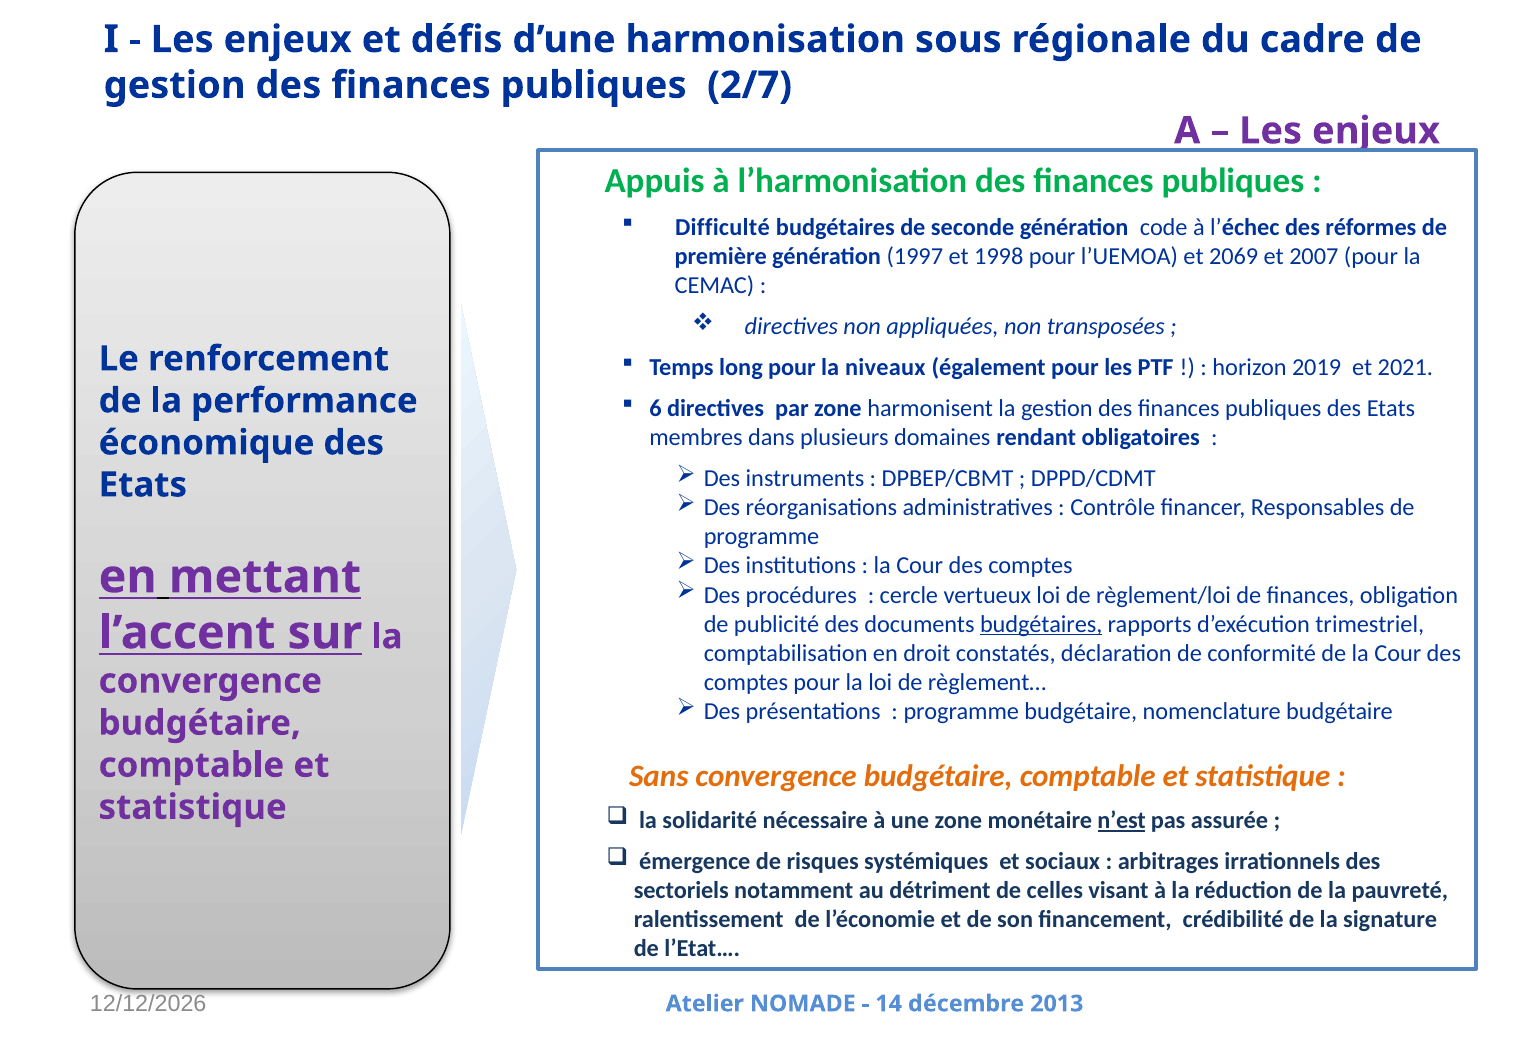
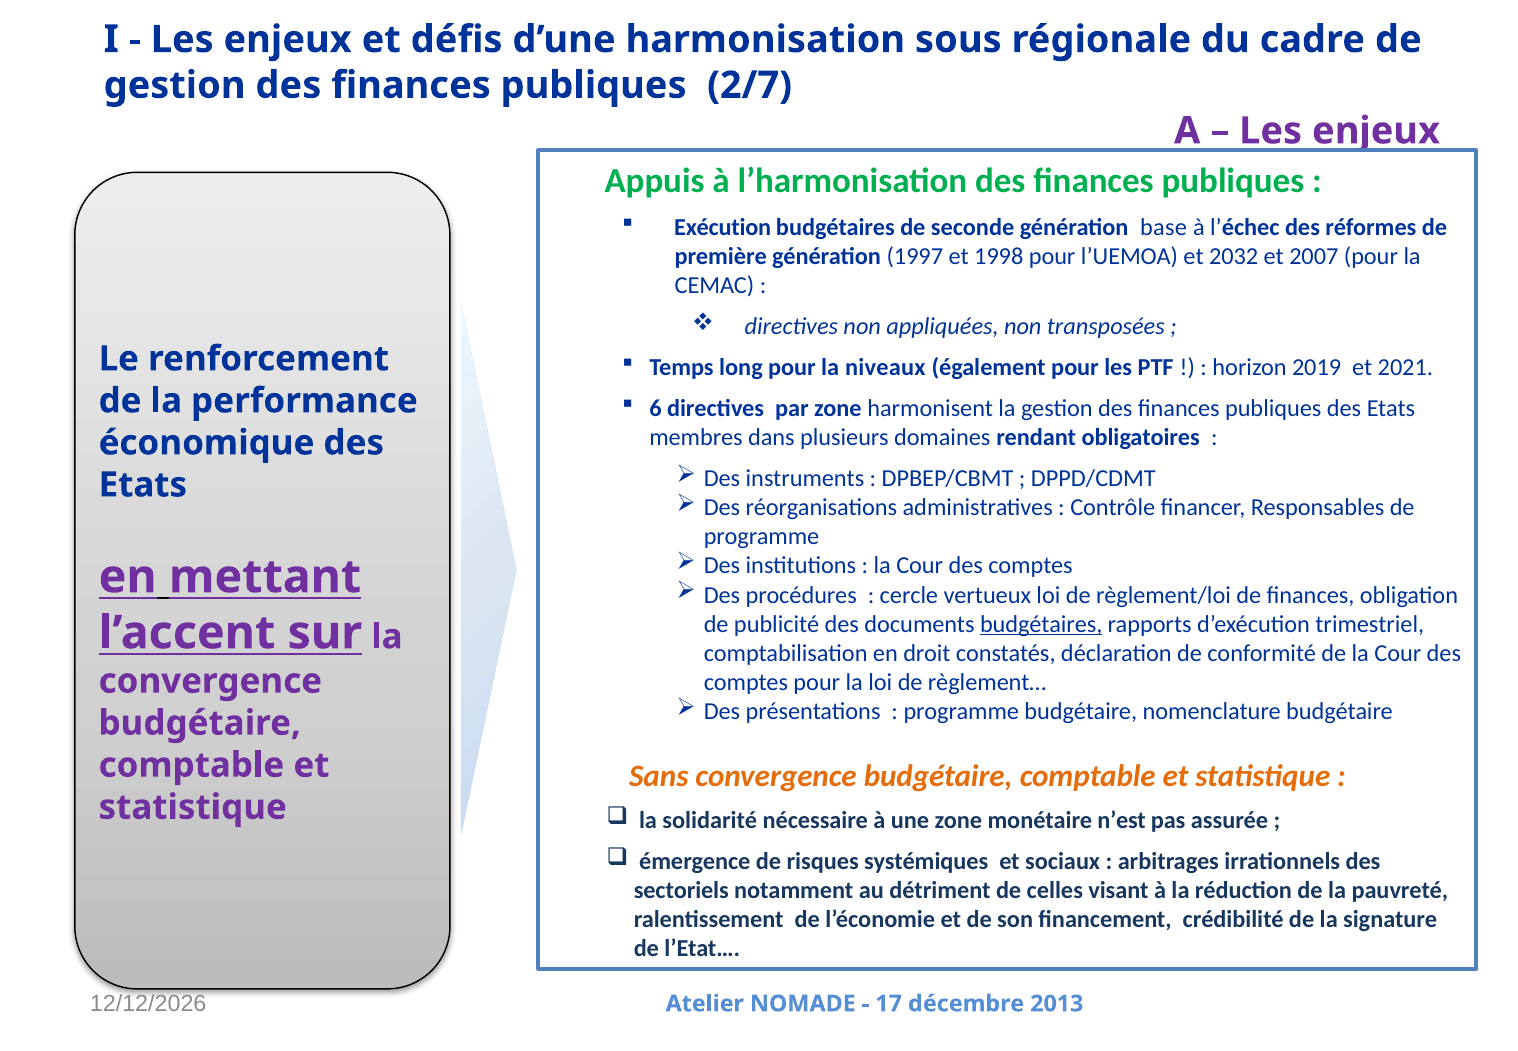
Difficulté: Difficulté -> Exécution (723, 227)
code: code -> base (1164, 227)
2069: 2069 -> 2032 (1234, 256)
n’est underline: present -> none (1122, 820)
14: 14 -> 17 (889, 1004)
